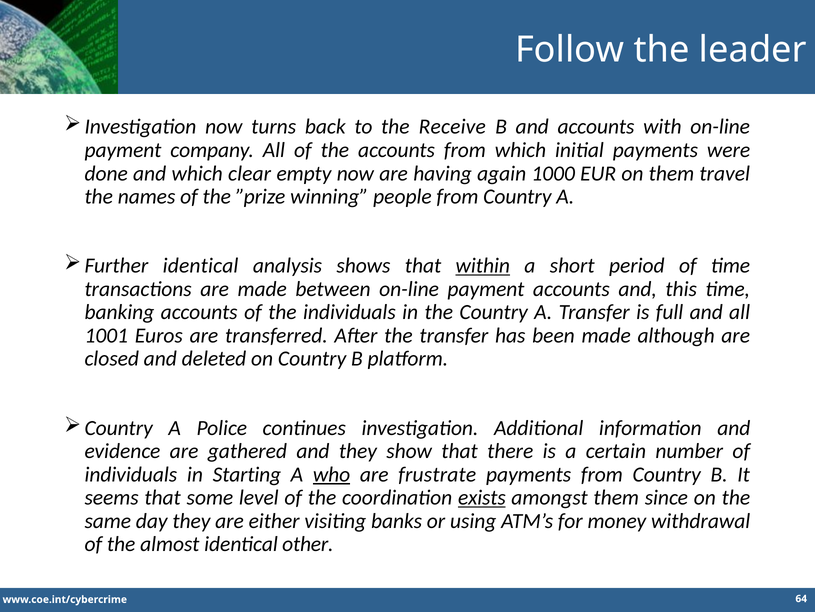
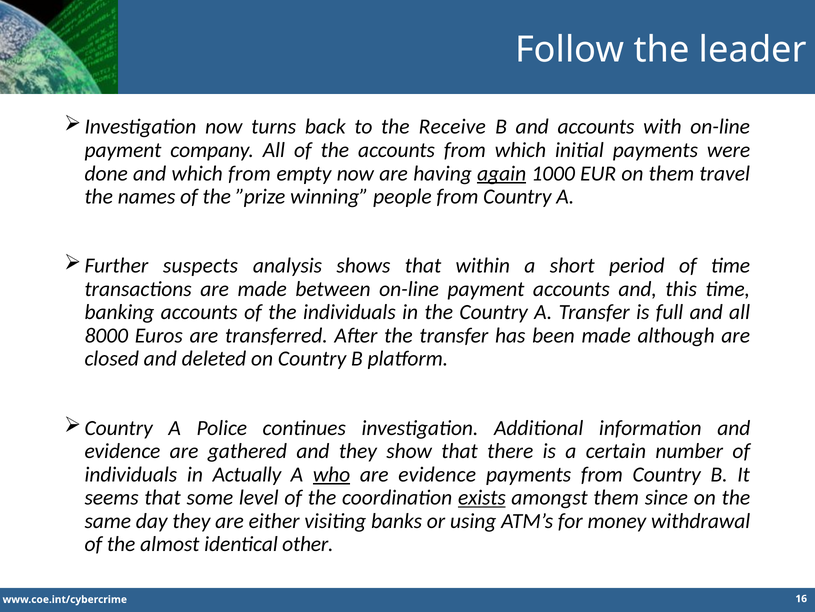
which clear: clear -> from (250, 173)
again underline: none -> present (502, 173)
identical: identical -> suspects (201, 266)
within underline: present -> none (483, 266)
1001: 1001 -> 8000 (106, 335)
Starting: Starting -> Actually (247, 474)
are frustrate: frustrate -> evidence (437, 474)
64: 64 -> 16 (801, 598)
